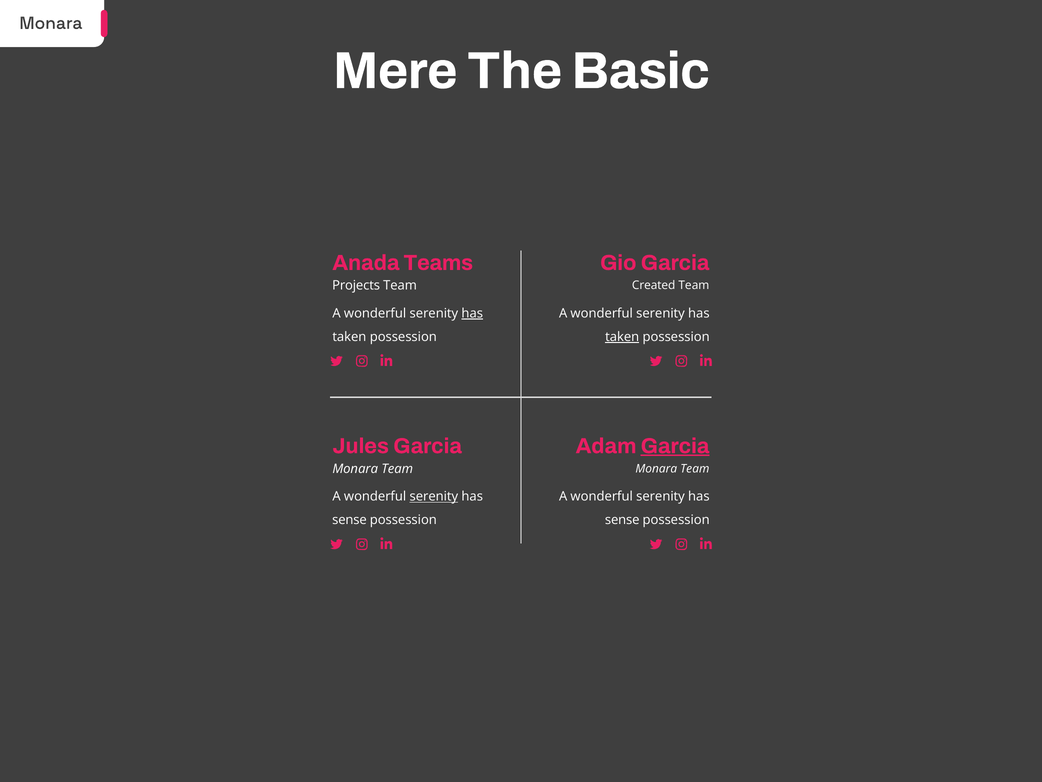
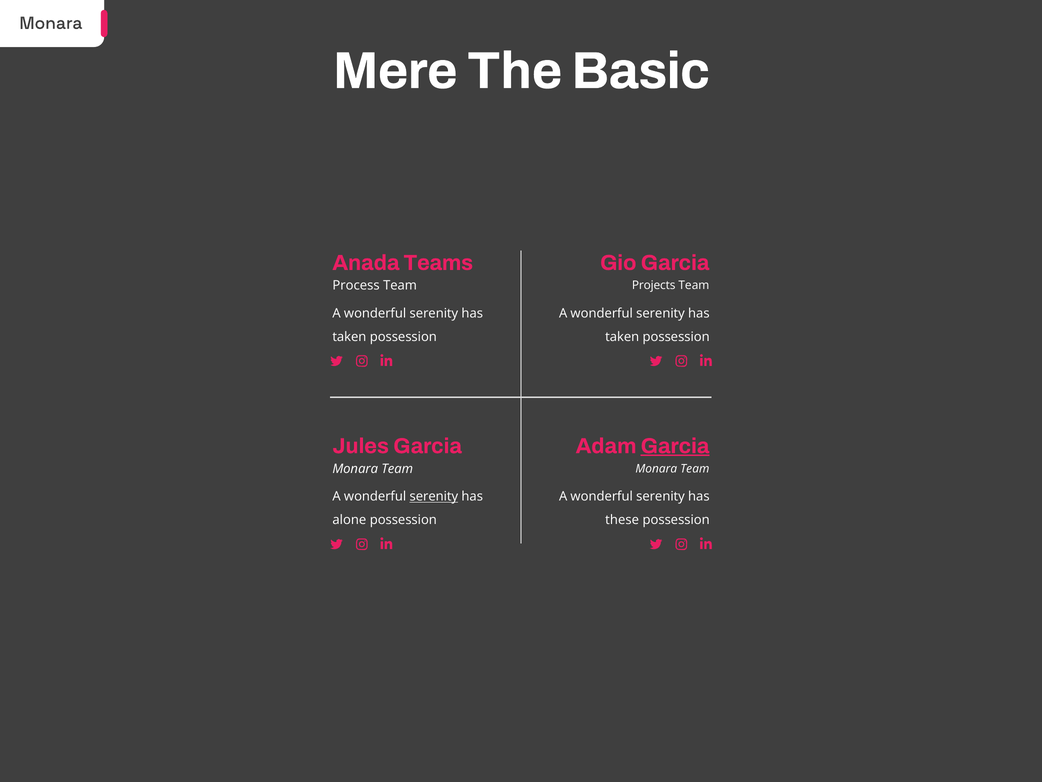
Projects: Projects -> Process (356, 285)
Created: Created -> Projects (654, 285)
has underline: present -> none (472, 313)
taken underline: present -> none (622, 337)
sense: sense -> alone (349, 520)
sense: sense -> these (622, 520)
